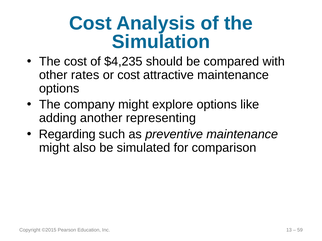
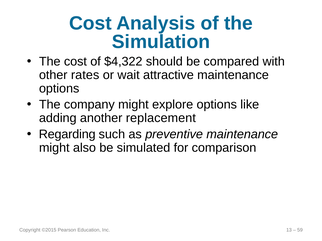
$4,235: $4,235 -> $4,322 (123, 62)
or cost: cost -> wait (129, 75)
representing: representing -> replacement (161, 118)
